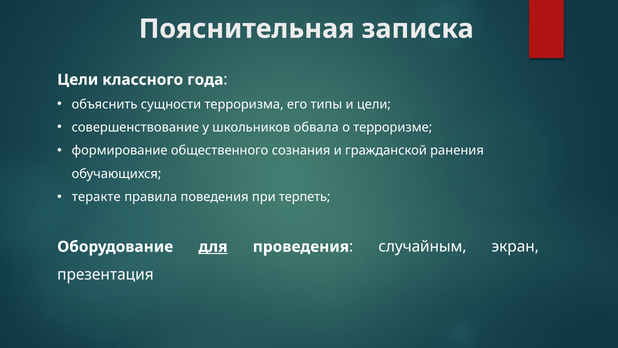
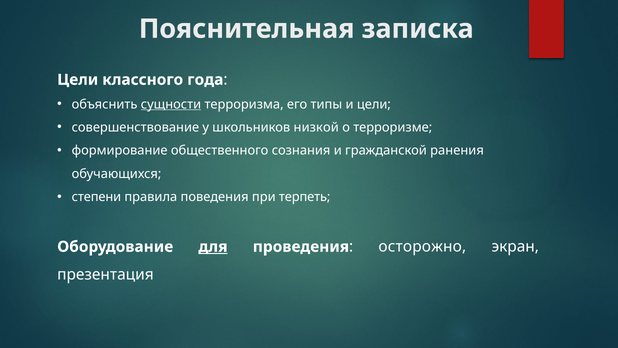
сущности underline: none -> present (171, 104)
обвала: обвала -> низкой (316, 127)
теракте: теракте -> степени (96, 197)
случайным: случайным -> осторожно (422, 246)
